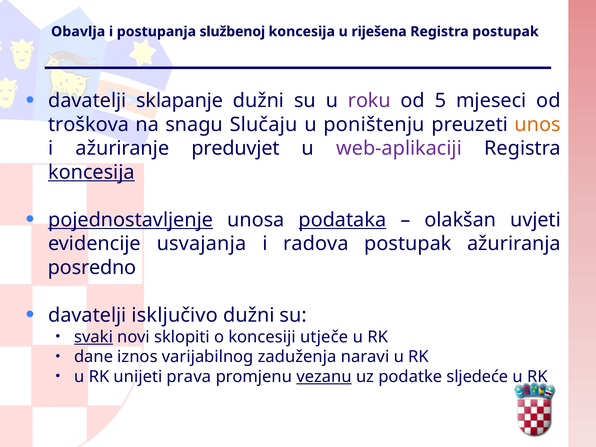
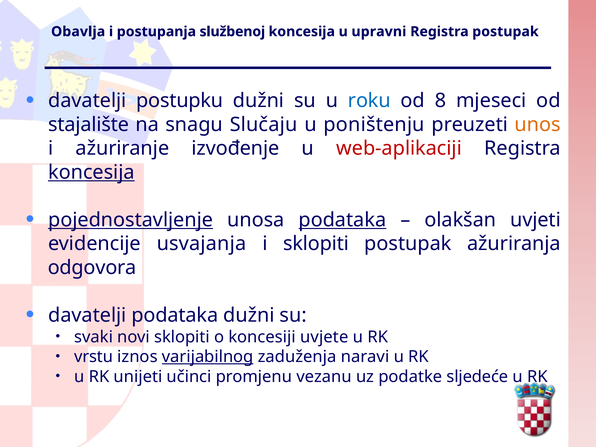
riješena: riješena -> upravni (379, 32)
sklapanje: sklapanje -> postupku (180, 101)
roku colour: purple -> blue (369, 101)
5: 5 -> 8 (441, 101)
troškova: troškova -> stajalište (89, 125)
preduvjet: preduvjet -> izvođenje (235, 148)
web-aplikaciji colour: purple -> red (399, 148)
i radova: radova -> sklopiti (316, 244)
posredno: posredno -> odgovora (92, 268)
davatelji isključivo: isključivo -> podataka (175, 315)
svaki underline: present -> none (94, 337)
utječe: utječe -> uvjete (324, 337)
dane: dane -> vrstu (94, 357)
varijabilnog underline: none -> present (208, 357)
prava: prava -> učinci (189, 377)
vezanu underline: present -> none (324, 377)
